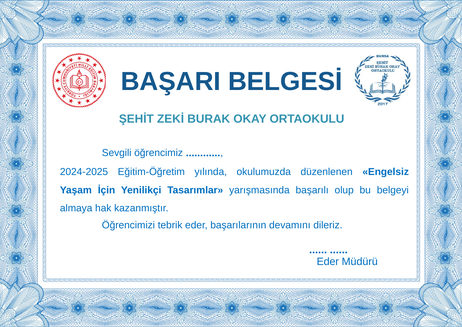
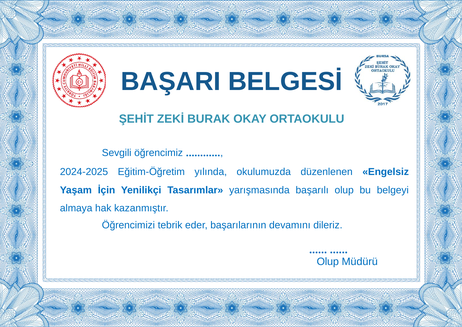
Eder: Eder -> Olup (328, 261)
